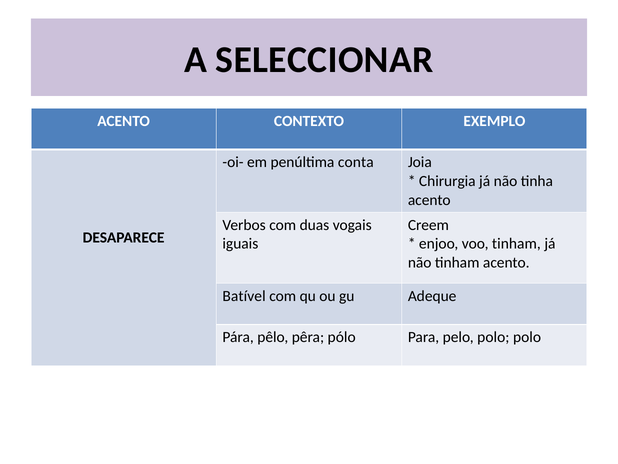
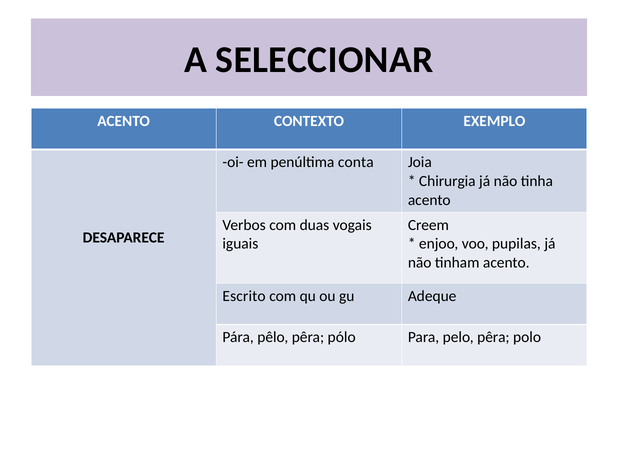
voo tinham: tinham -> pupilas (516, 244)
Batível: Batível -> Escrito (244, 296)
pelo polo: polo -> pêra (493, 337)
